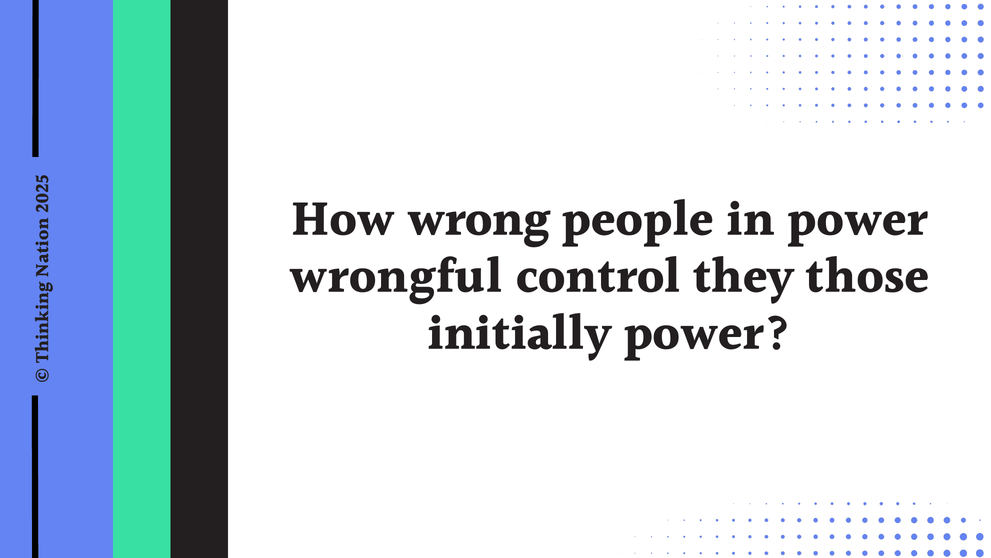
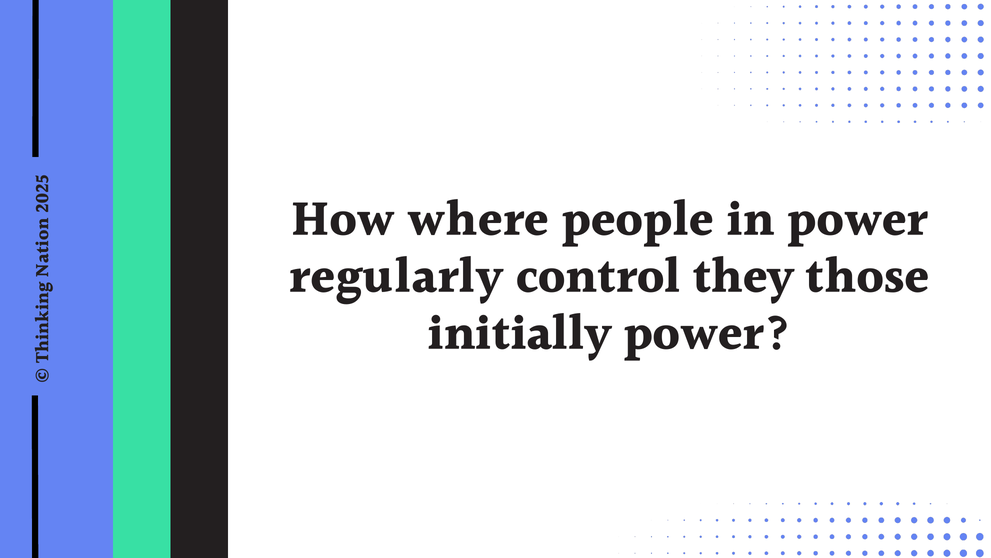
wrong: wrong -> where (478, 221)
wrongful: wrongful -> regularly (396, 278)
